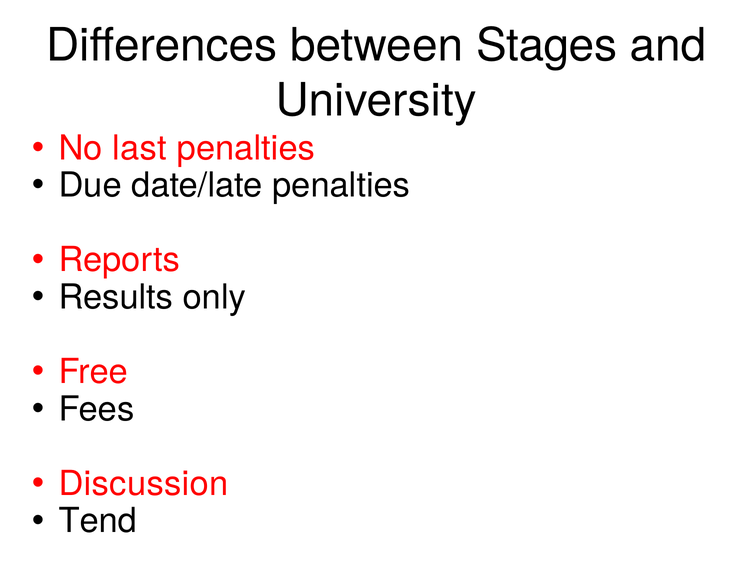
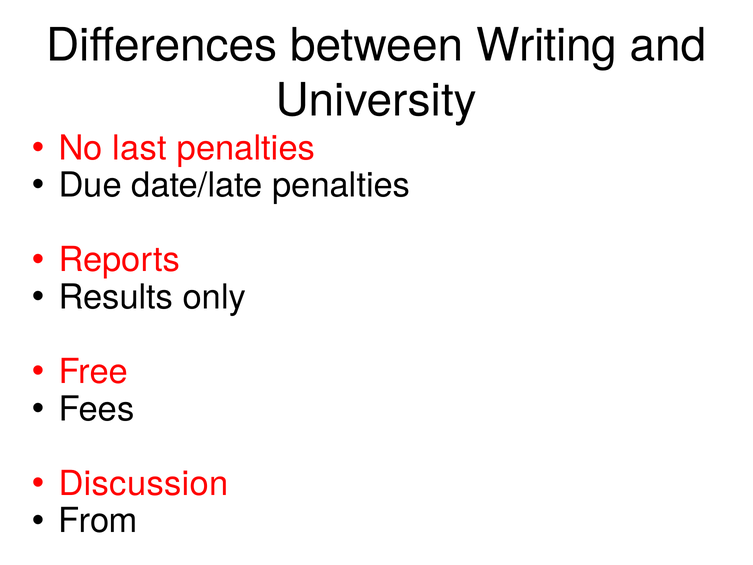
Stages: Stages -> Writing (547, 45)
Tend: Tend -> From (98, 521)
